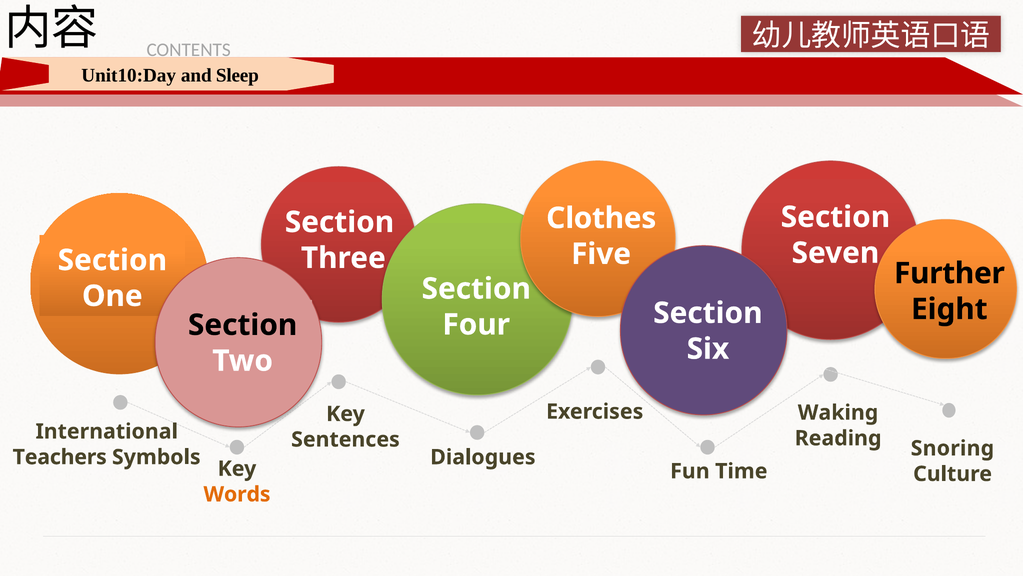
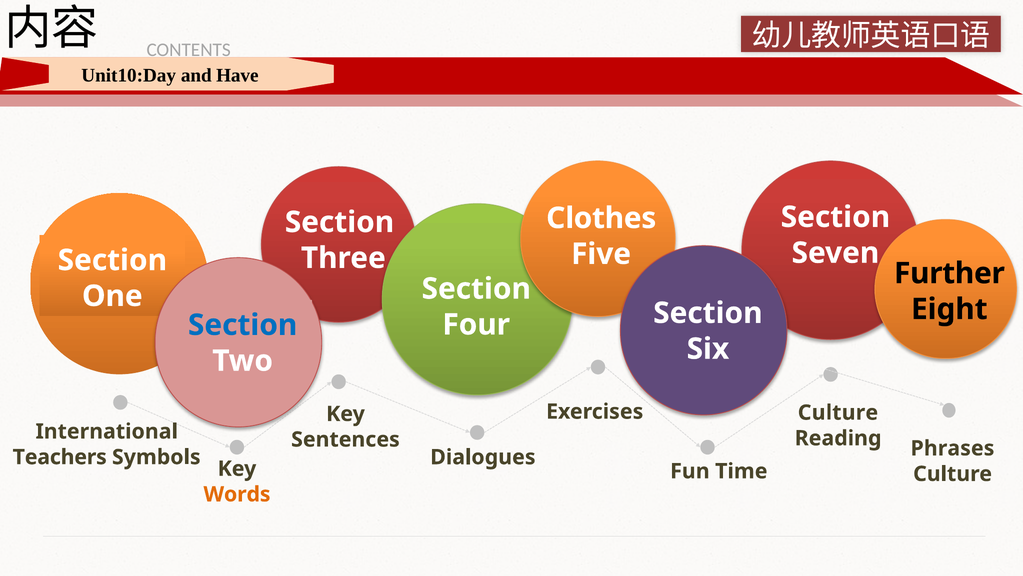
Sleep: Sleep -> Have (237, 75)
Section colour: black -> blue (243, 325)
Waking: Waking -> Culture (838, 412)
Snoring: Snoring -> Phrases (952, 448)
